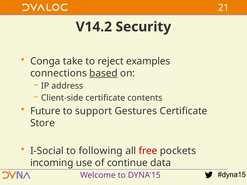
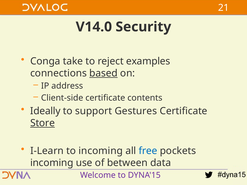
V14.2: V14.2 -> V14.0 (94, 27)
Future: Future -> Ideally (45, 111)
Store underline: none -> present (43, 123)
I-Social: I-Social -> I-Learn (47, 151)
to following: following -> incoming (101, 151)
free colour: red -> blue (148, 151)
continue: continue -> between (127, 163)
